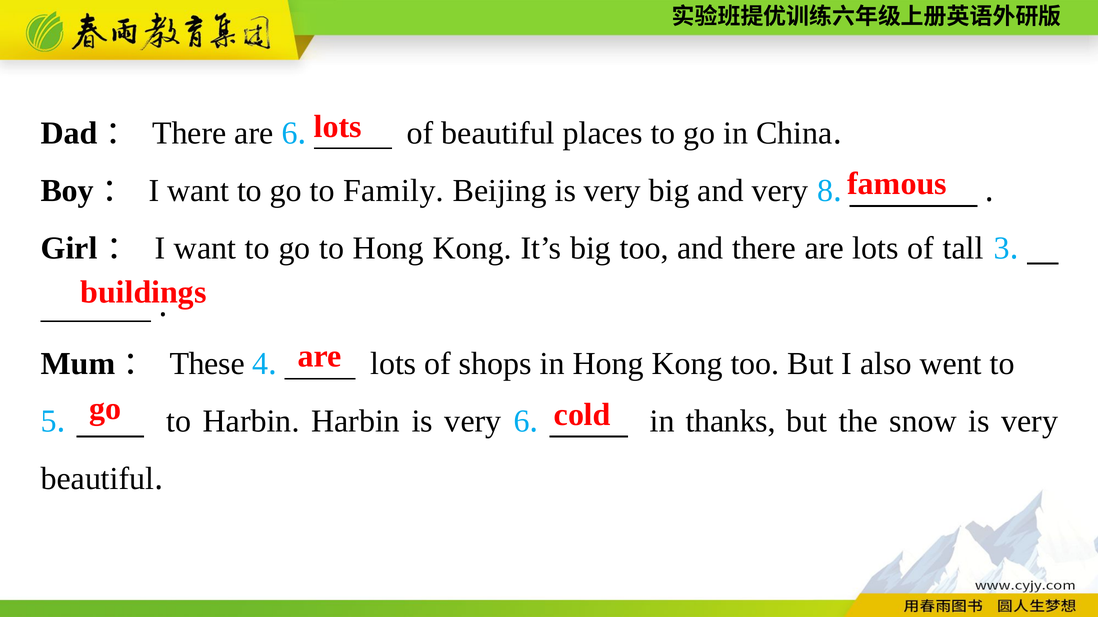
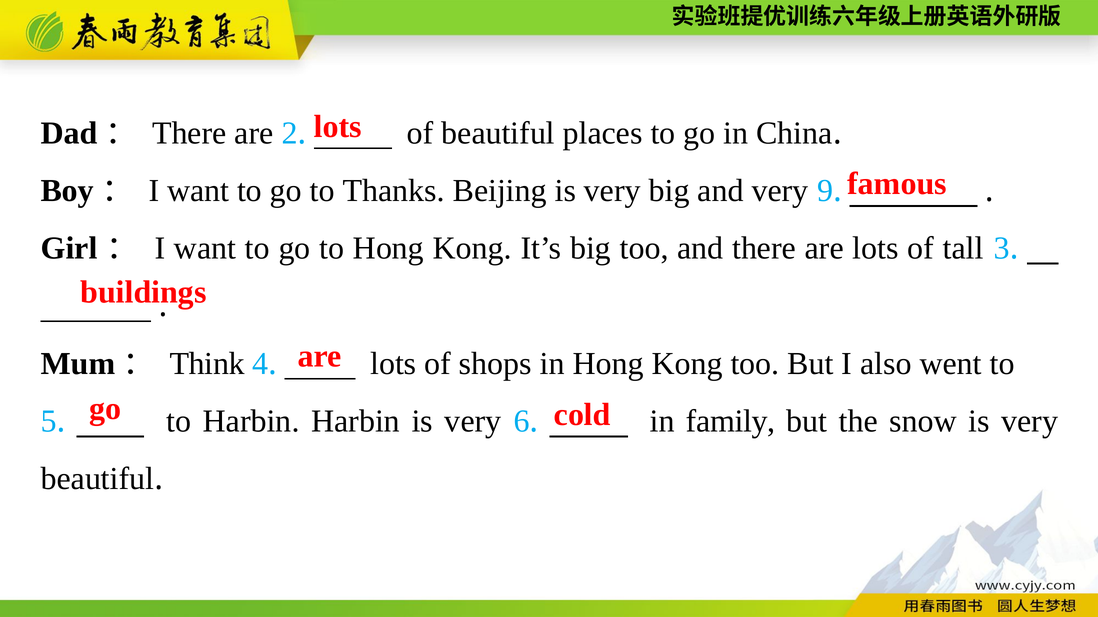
are 6: 6 -> 2 (290, 133)
Family: Family -> Thanks (394, 191)
8: 8 -> 9 (825, 191)
These: These -> Think (207, 364)
thanks: thanks -> family (731, 422)
